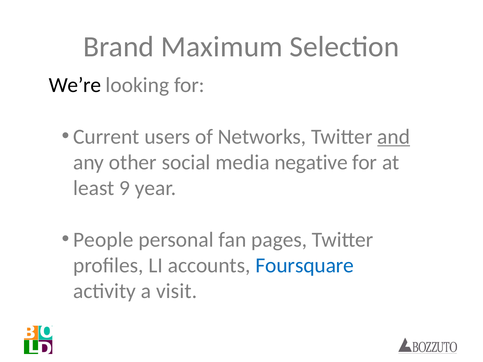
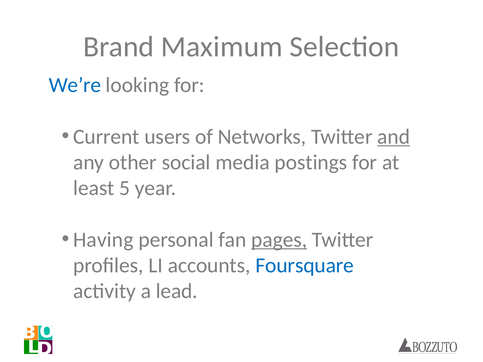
We’re colour: black -> blue (75, 85)
negative: negative -> postings (311, 162)
9: 9 -> 5 (125, 188)
People: People -> Having (103, 240)
pages underline: none -> present (279, 240)
visit: visit -> lead (177, 291)
